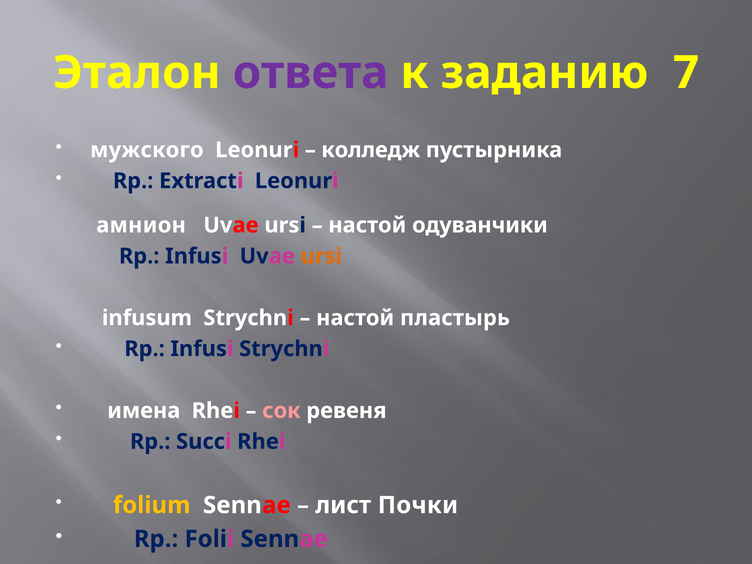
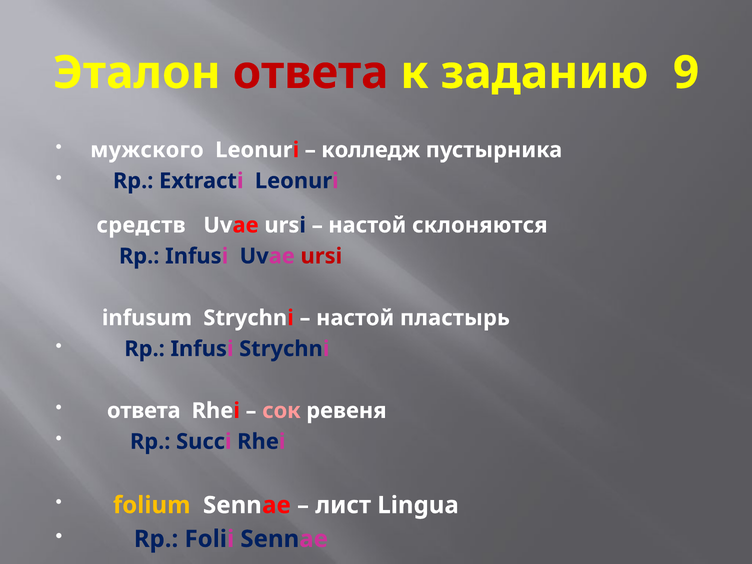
ответа colour: purple -> red (311, 73)
7: 7 -> 9 (686, 73)
амнион: амнион -> средств (141, 225)
одуванчики: одуванчики -> склоняются (480, 225)
ursi colour: orange -> red (321, 256)
имена: имена -> ответа (144, 411)
Почки: Почки -> Lingua (418, 505)
